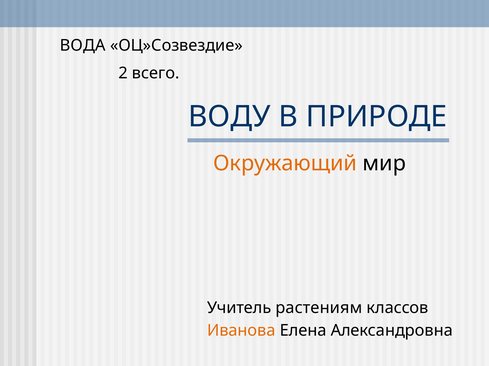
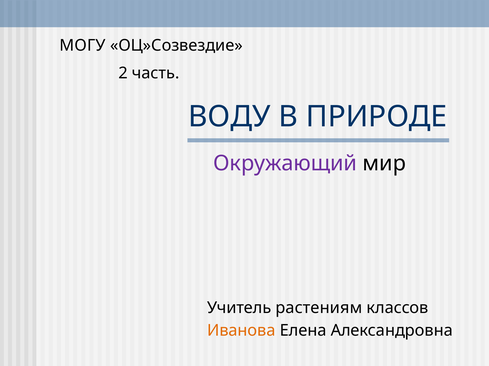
ВОДА: ВОДА -> МОГУ (83, 46)
всего: всего -> часть (156, 73)
Окружающий colour: orange -> purple (285, 164)
